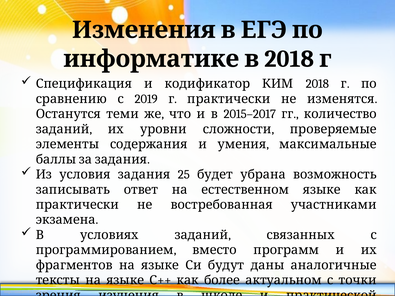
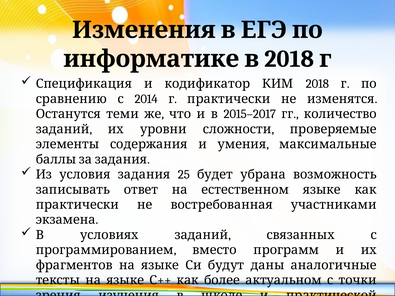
2019: 2019 -> 2014 (146, 99)
